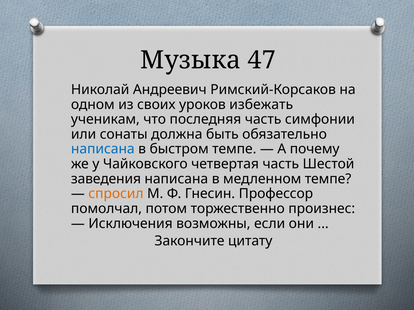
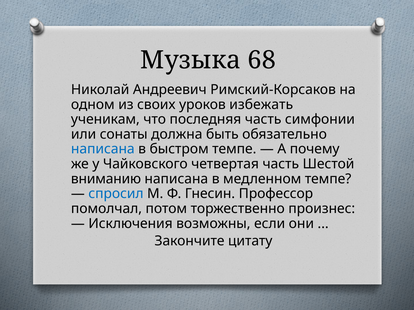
47: 47 -> 68 (262, 60)
заведения: заведения -> вниманию (106, 179)
спросил colour: orange -> blue (116, 194)
